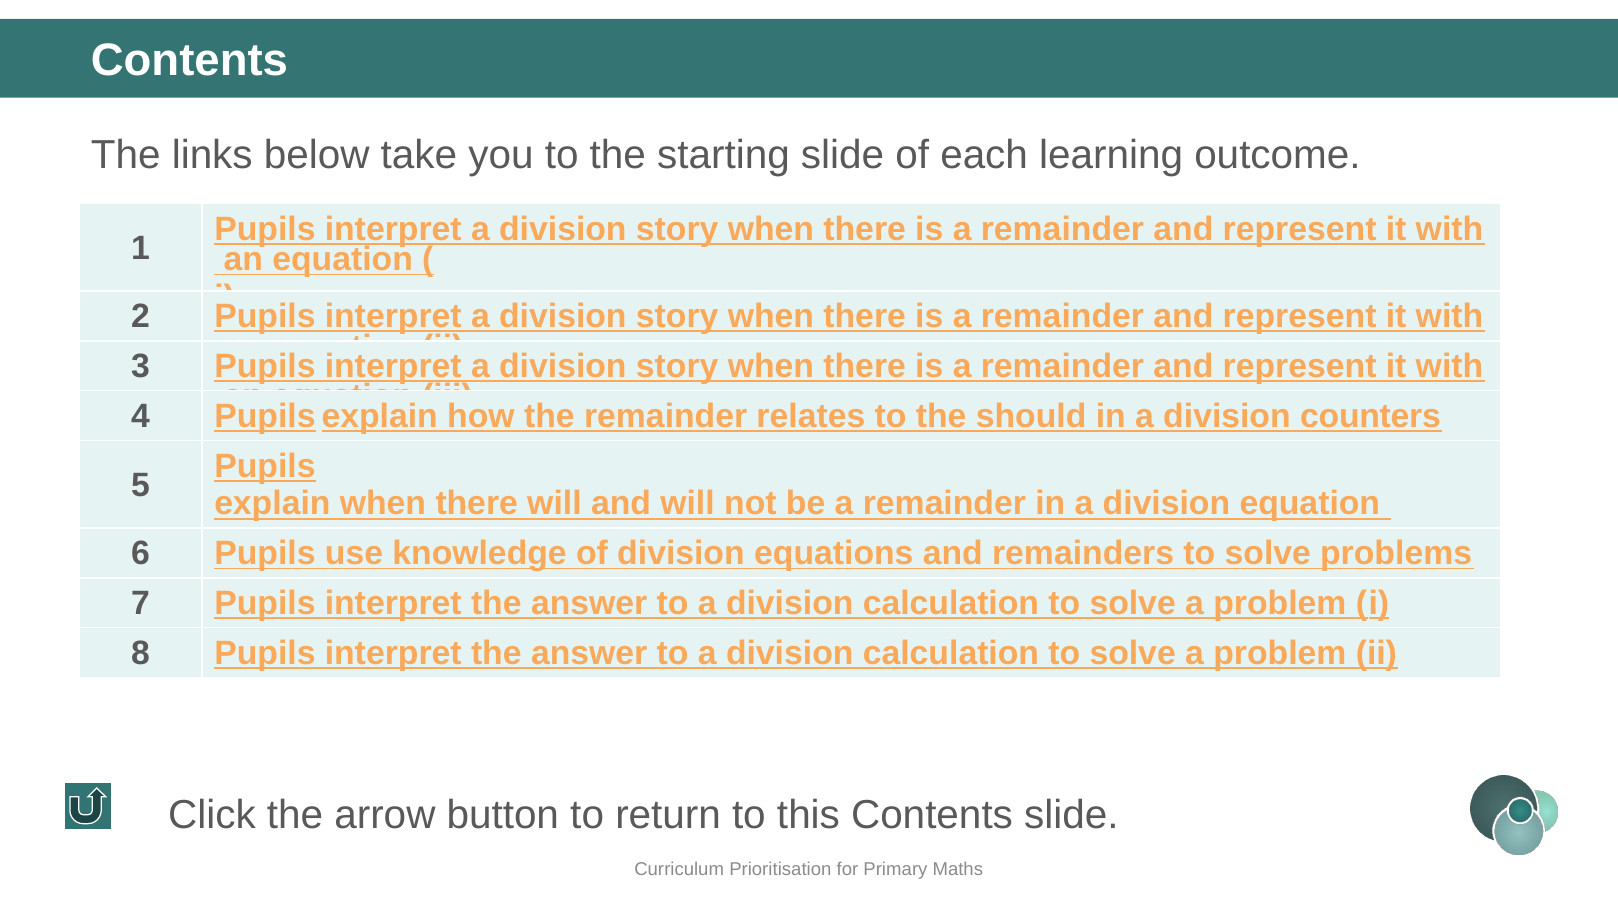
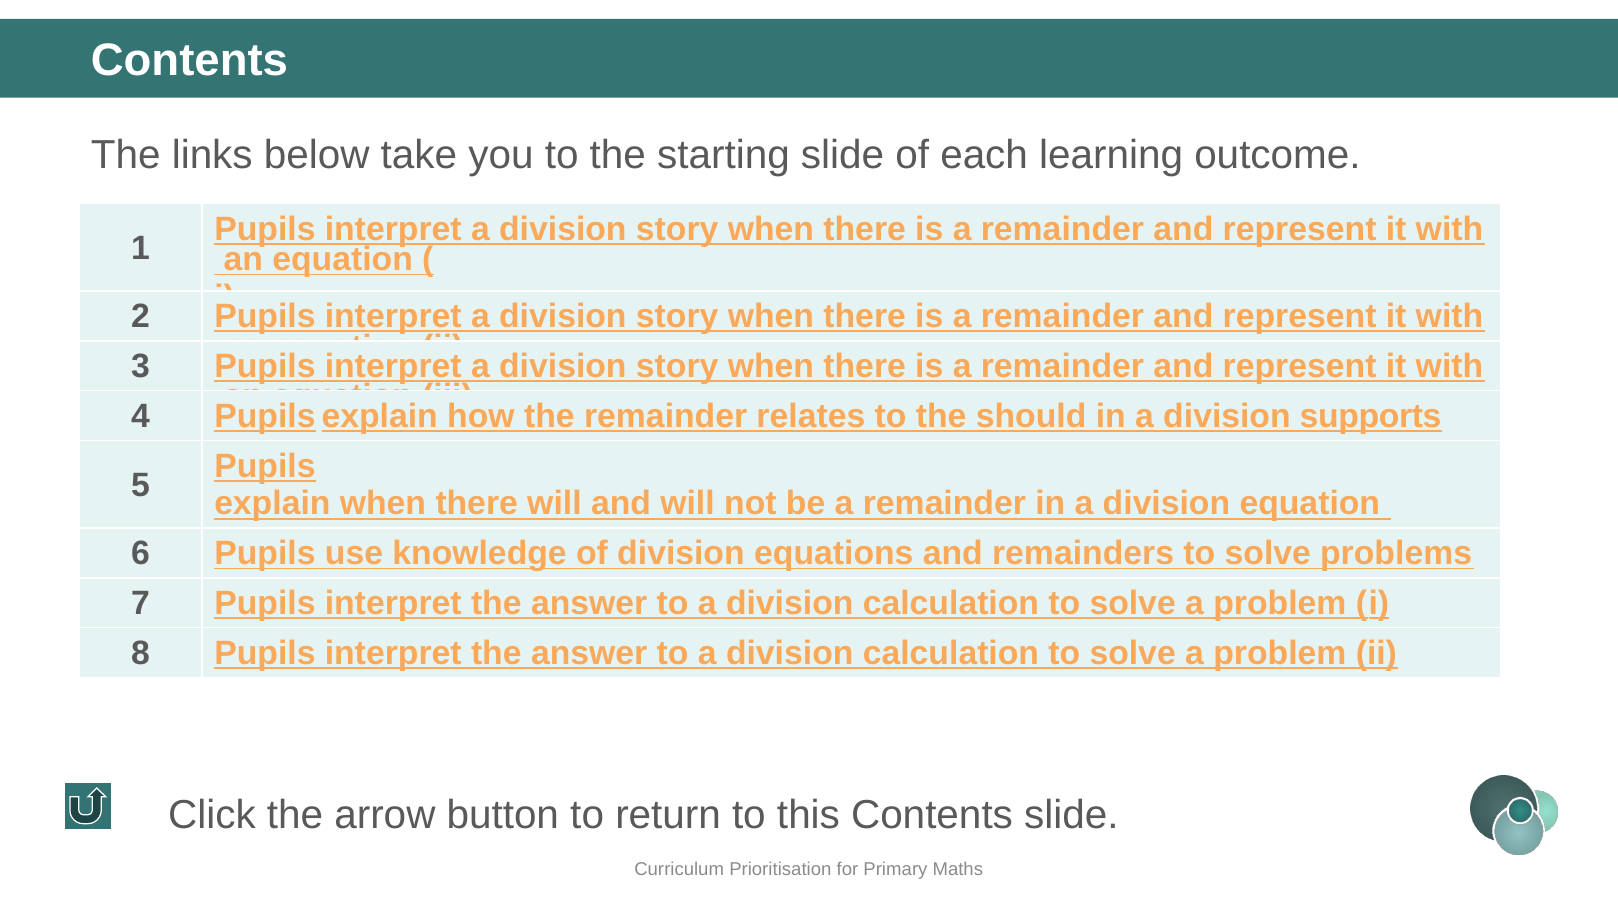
counters: counters -> supports (1371, 416)
